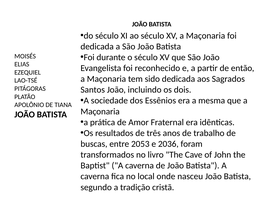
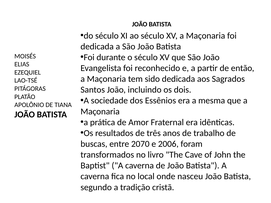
2053: 2053 -> 2070 (140, 144)
2036: 2036 -> 2006 (168, 144)
